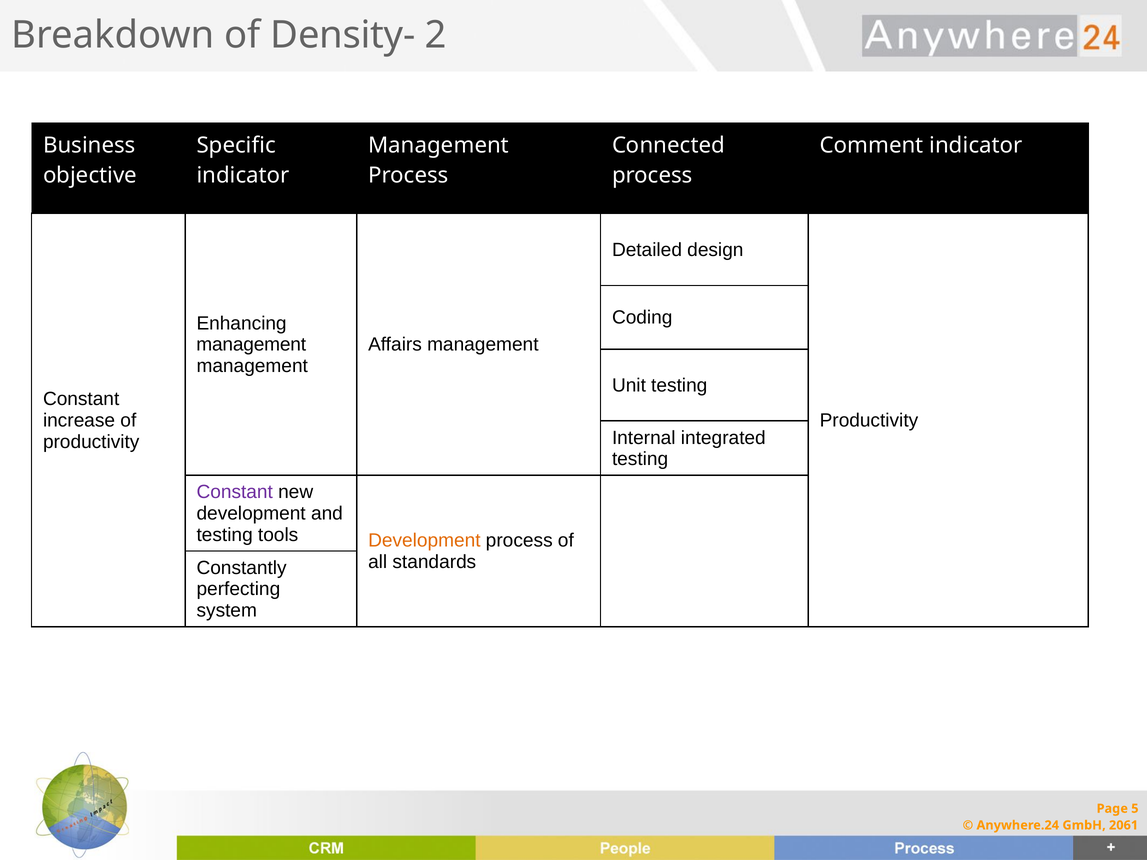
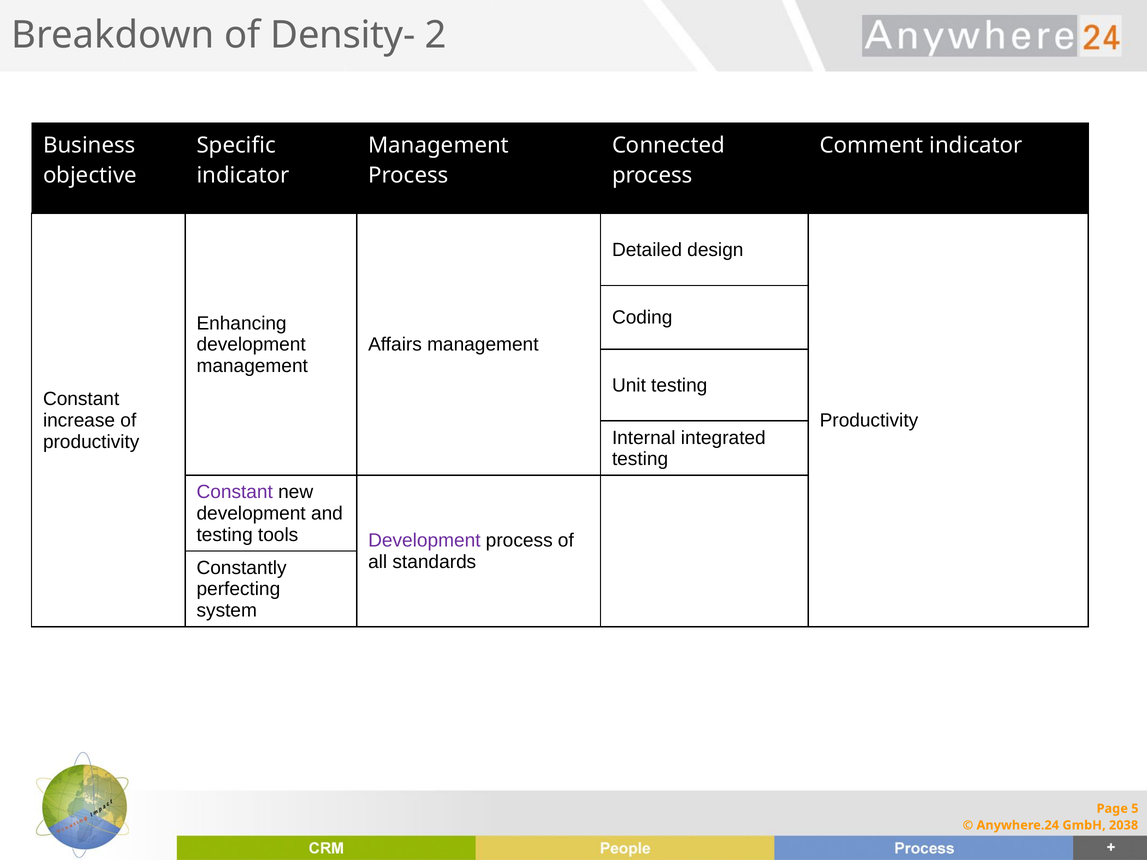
management: management -> development (251, 345)
Development colour: orange -> purple (424, 541)
2061: 2061 -> 2038 (1124, 825)
